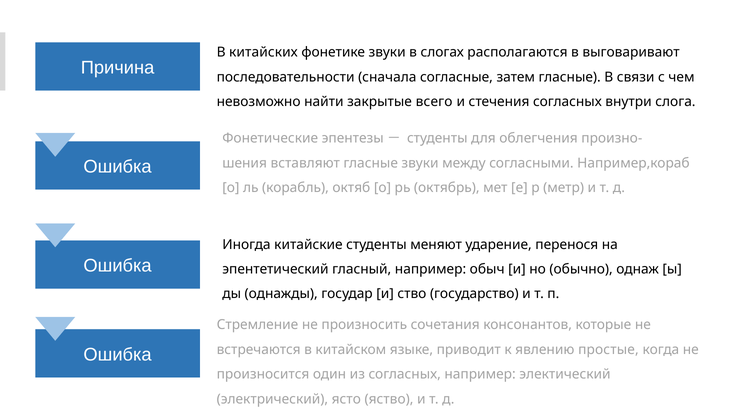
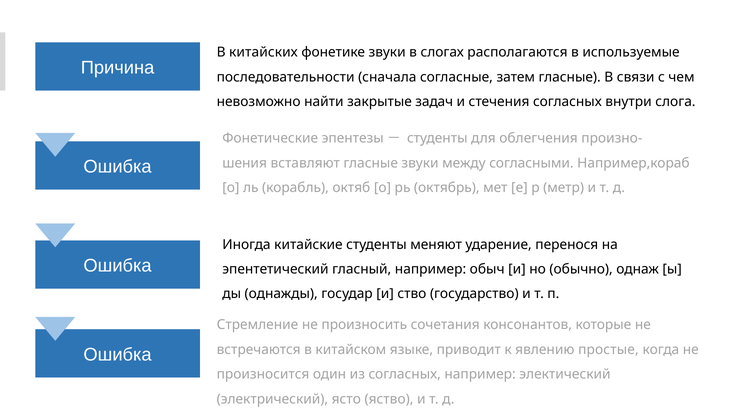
выговаривают: выговаривают -> используемые (631, 52)
всего: всего -> задач (434, 102)
